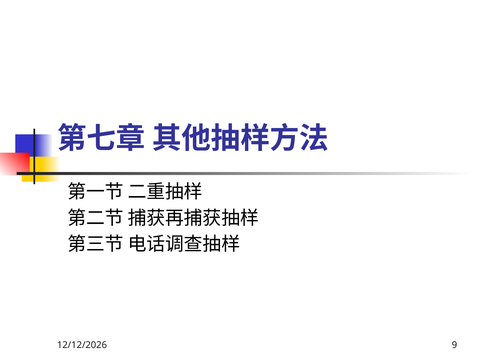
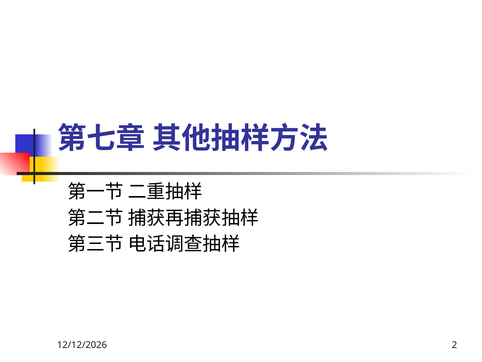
9: 9 -> 2 (454, 345)
